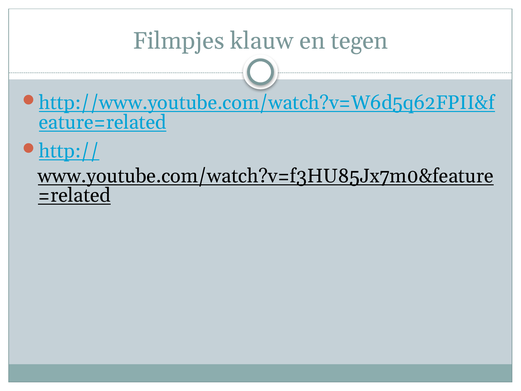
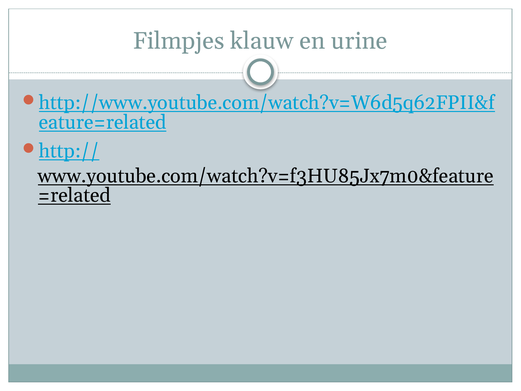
tegen: tegen -> urine (359, 41)
